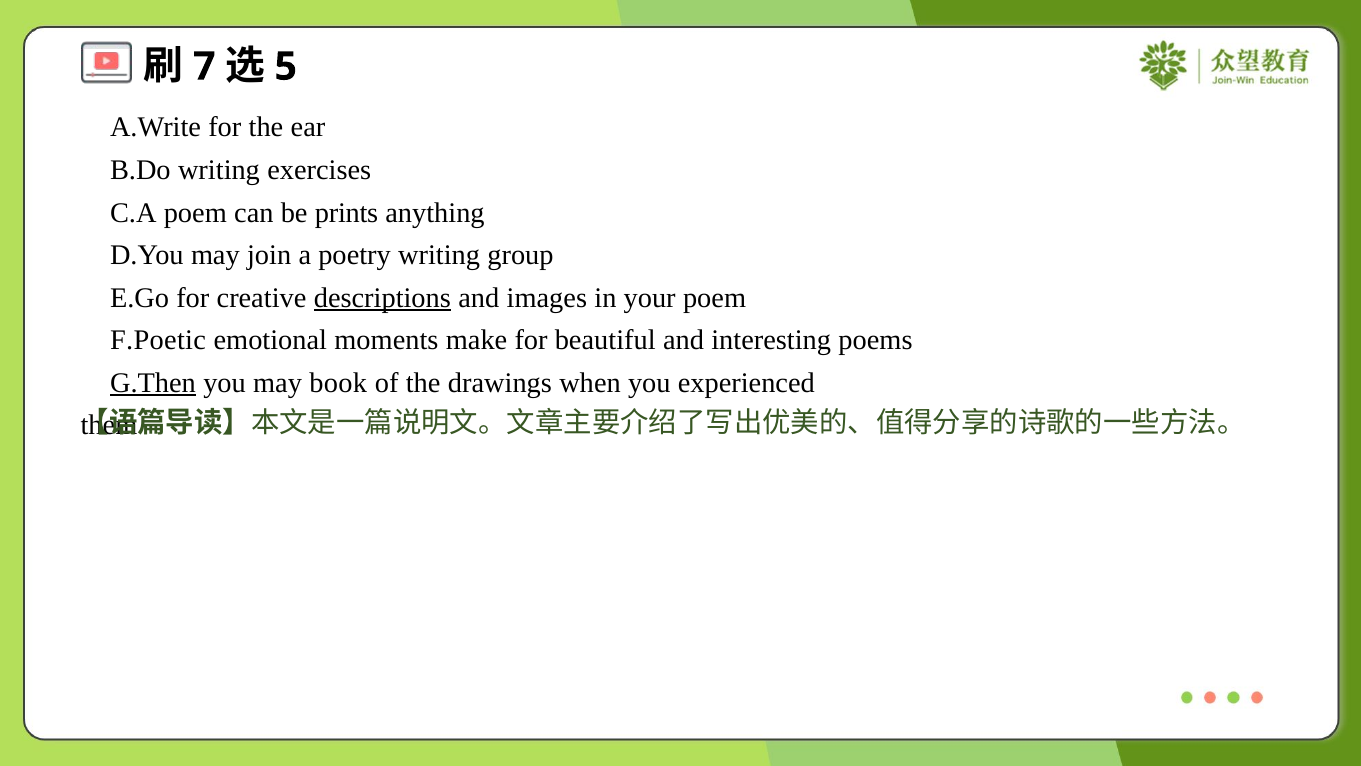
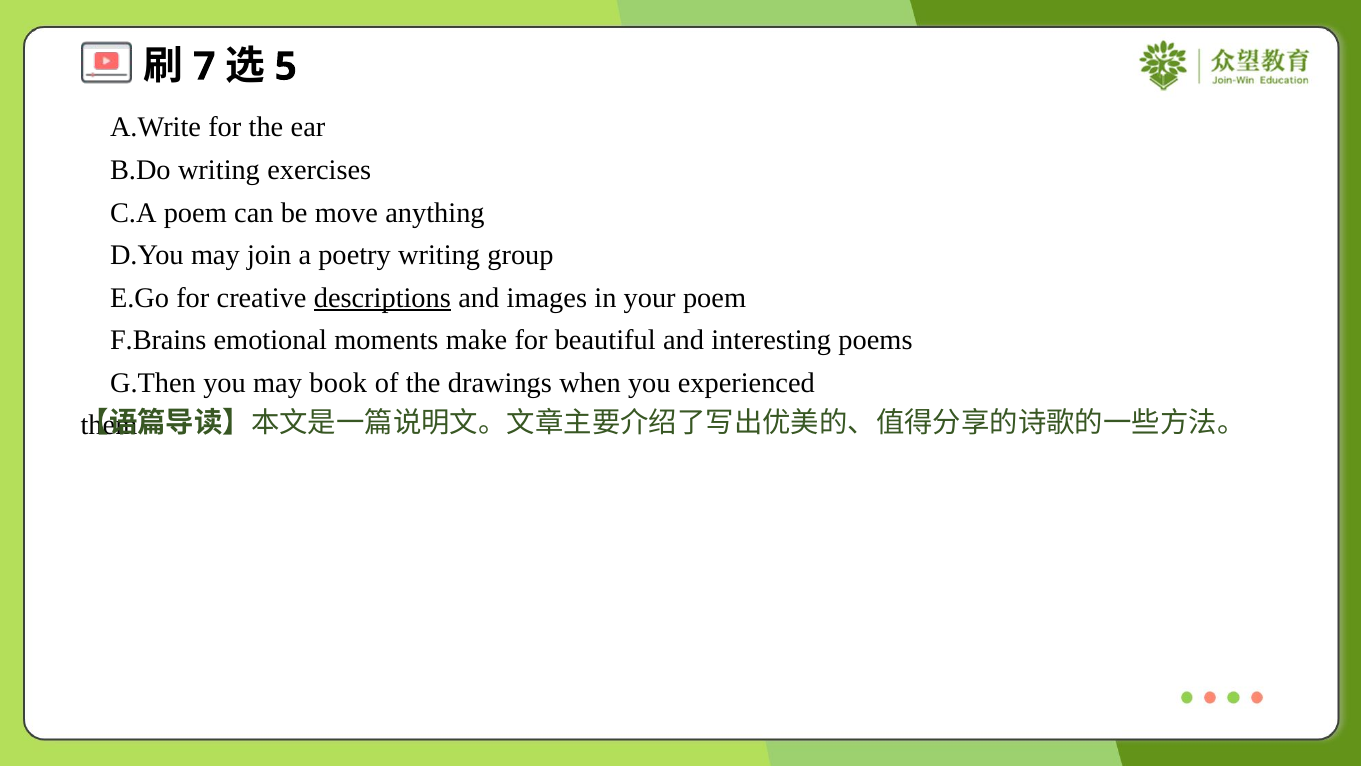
prints: prints -> move (346, 213)
F.Poetic: F.Poetic -> F.Brains (158, 340)
G.Then underline: present -> none (153, 383)
